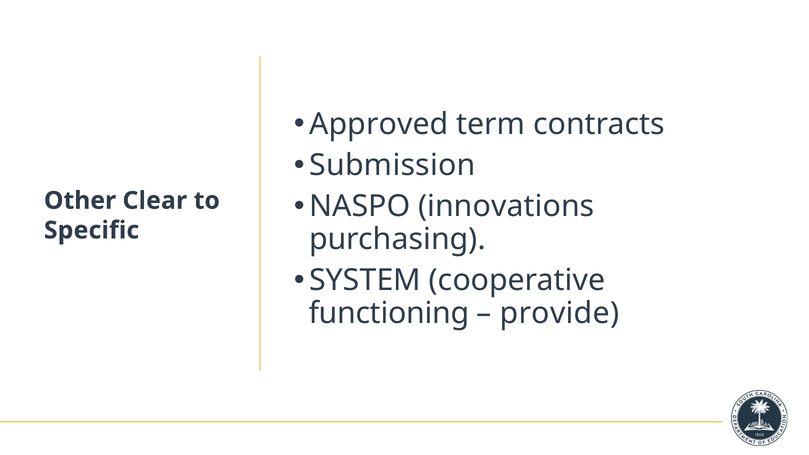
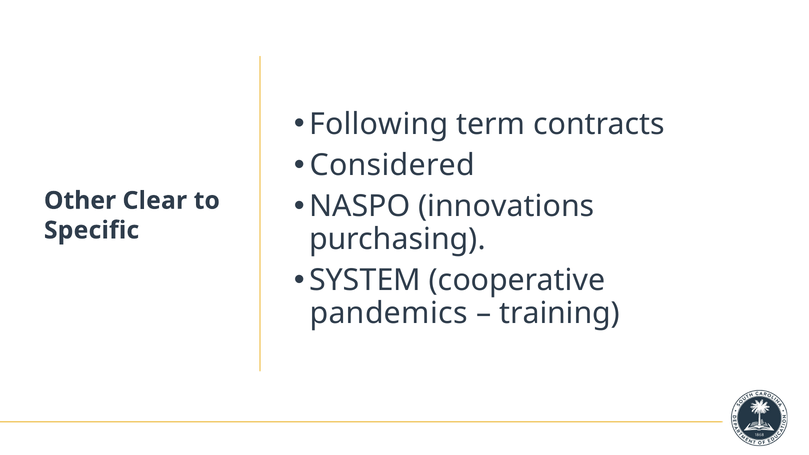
Approved: Approved -> Following (379, 124)
Submission: Submission -> Considered (392, 165)
functioning: functioning -> pandemics (389, 313)
provide: provide -> training (560, 313)
